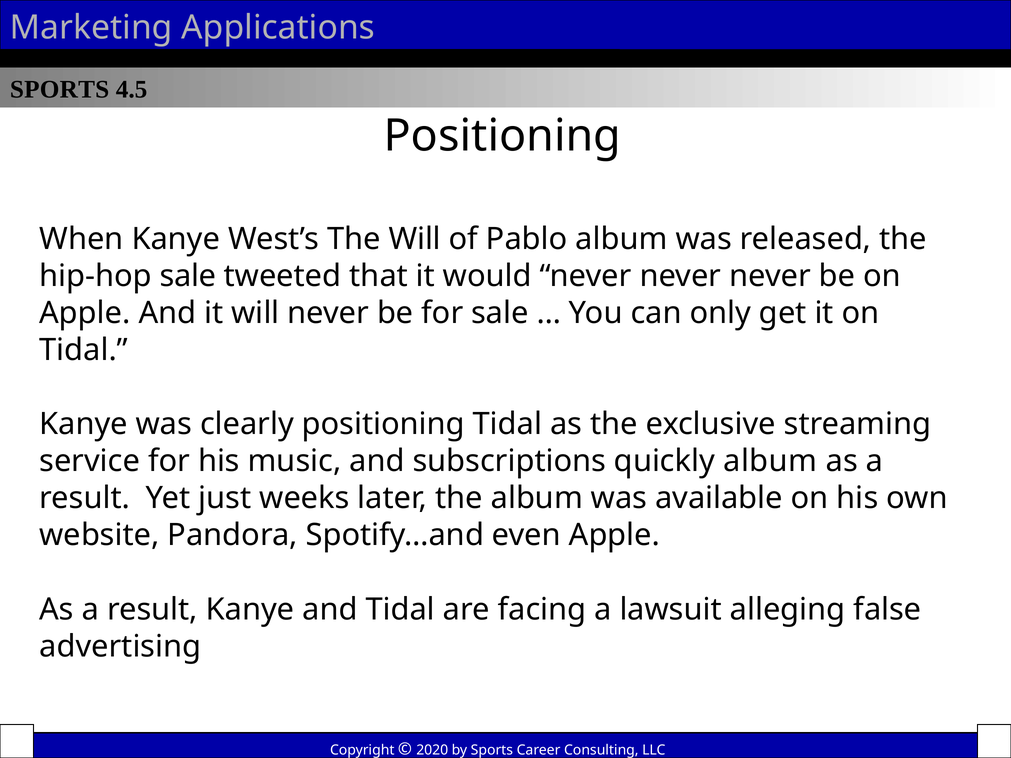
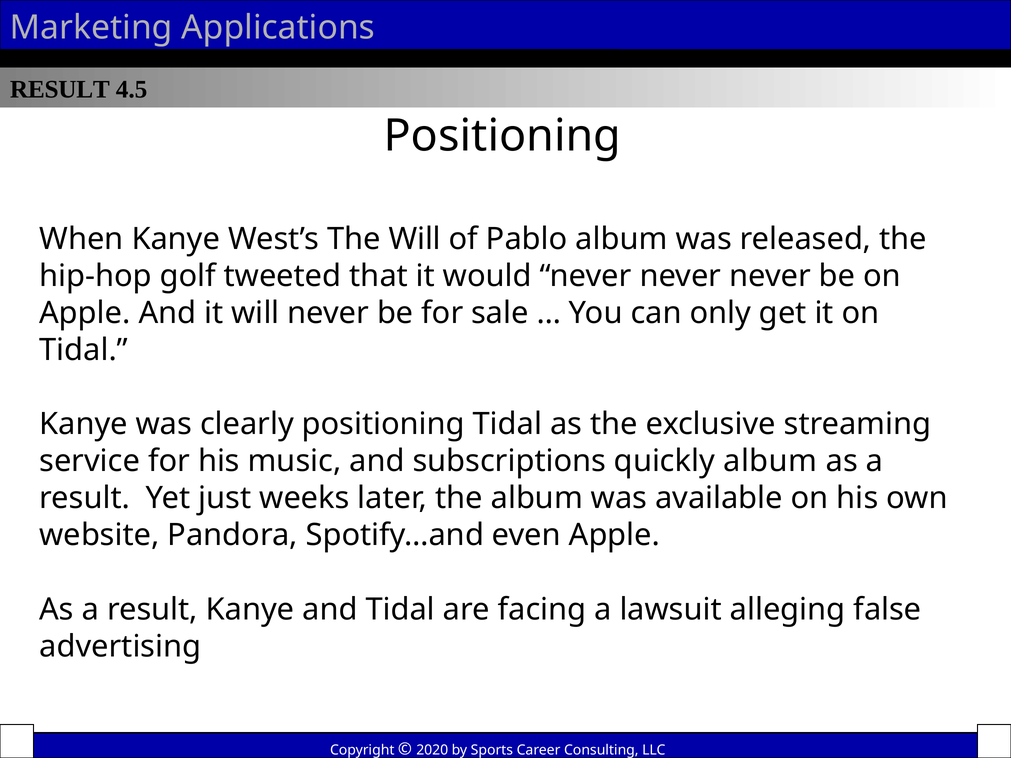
SPORTS: SPORTS -> RESULT (60, 89)
hip-hop sale: sale -> golf (188, 276)
